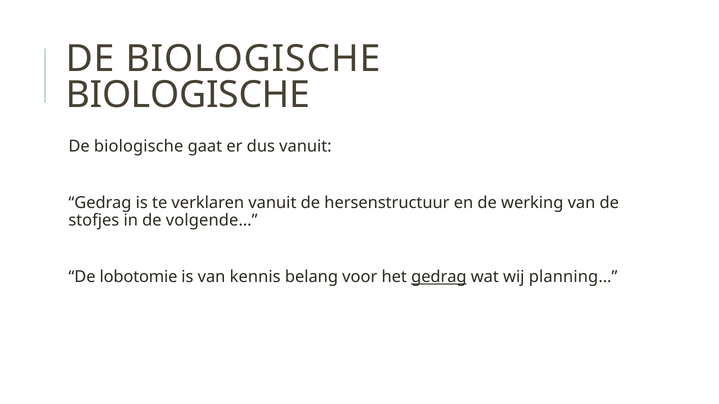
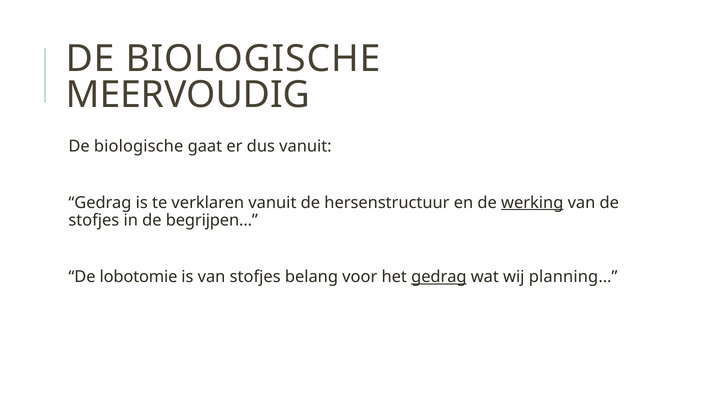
BIOLOGISCHE: BIOLOGISCHE -> MEERVOUDIG (188, 95)
werking underline: none -> present (532, 203)
volgende…: volgende… -> begrijpen… (212, 221)
van kennis: kennis -> stofjes (255, 277)
